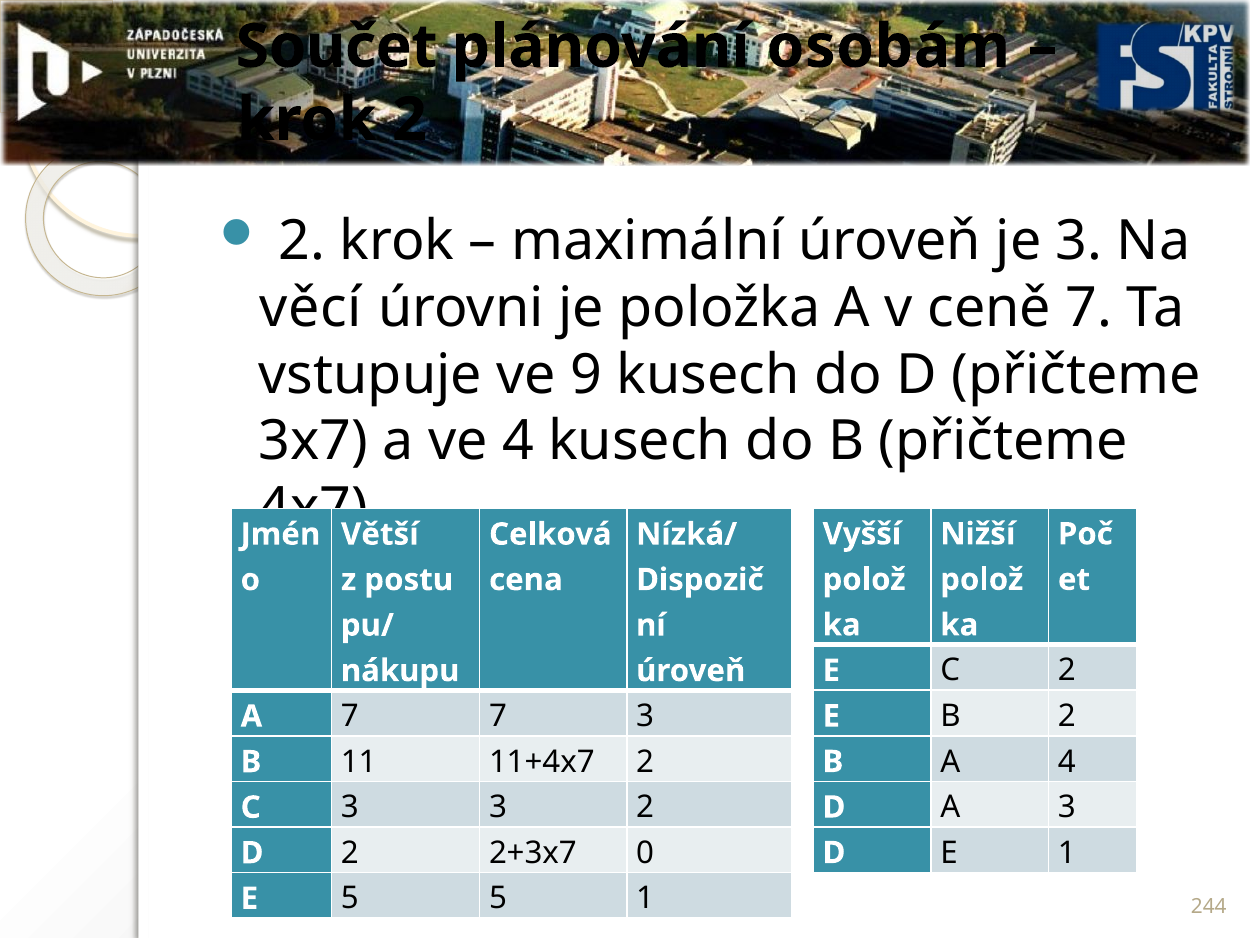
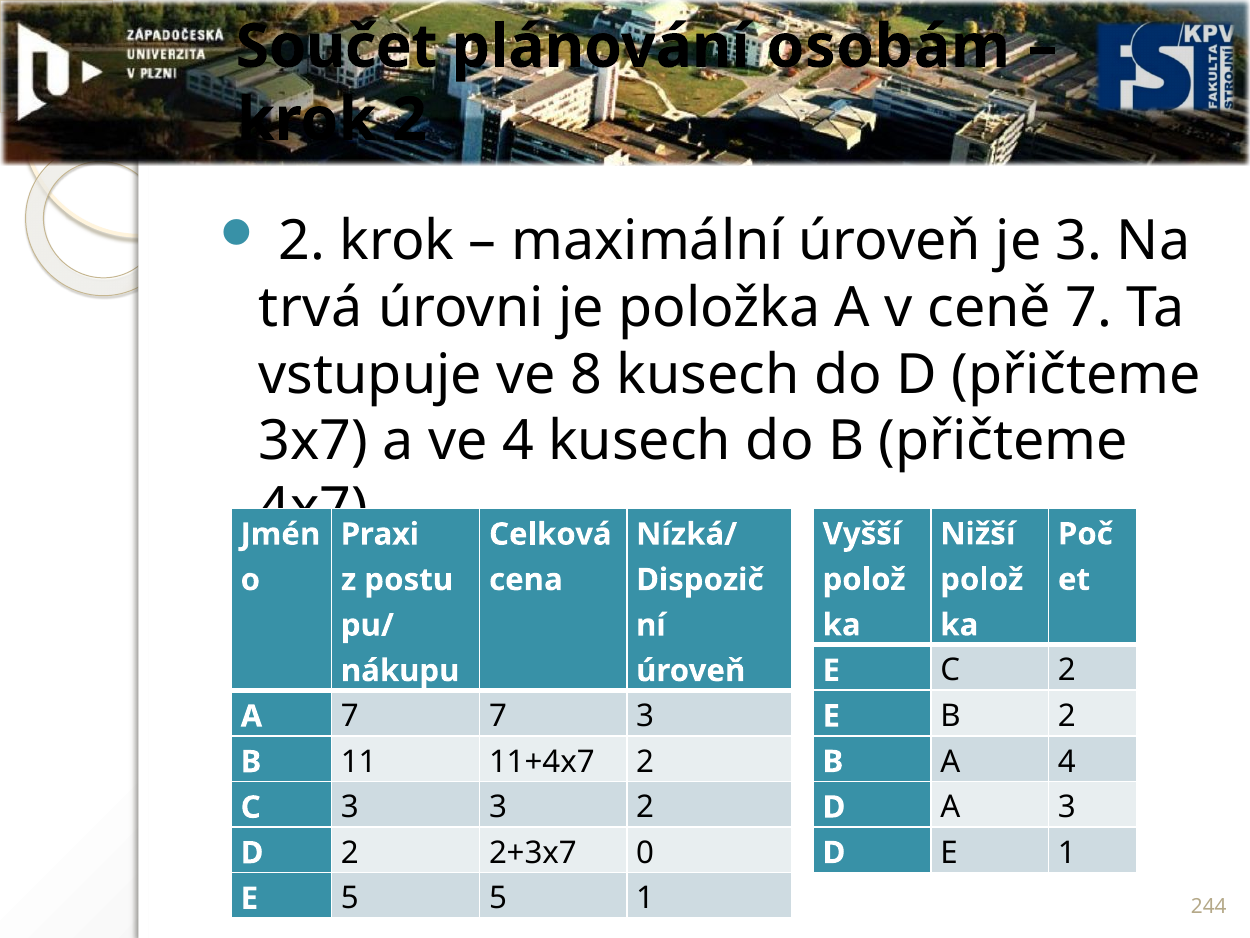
věcí: věcí -> trvá (311, 308)
9: 9 -> 8 (586, 375)
Větší: Větší -> Praxi (380, 534)
